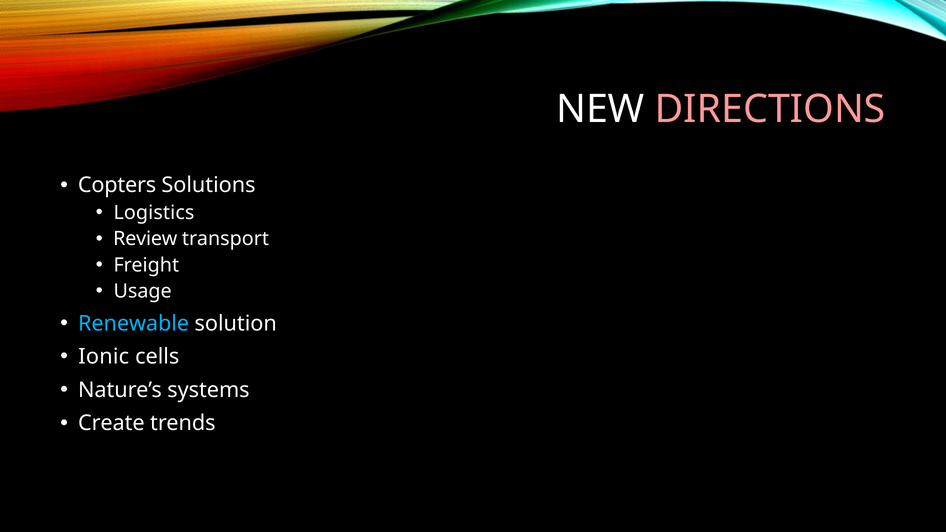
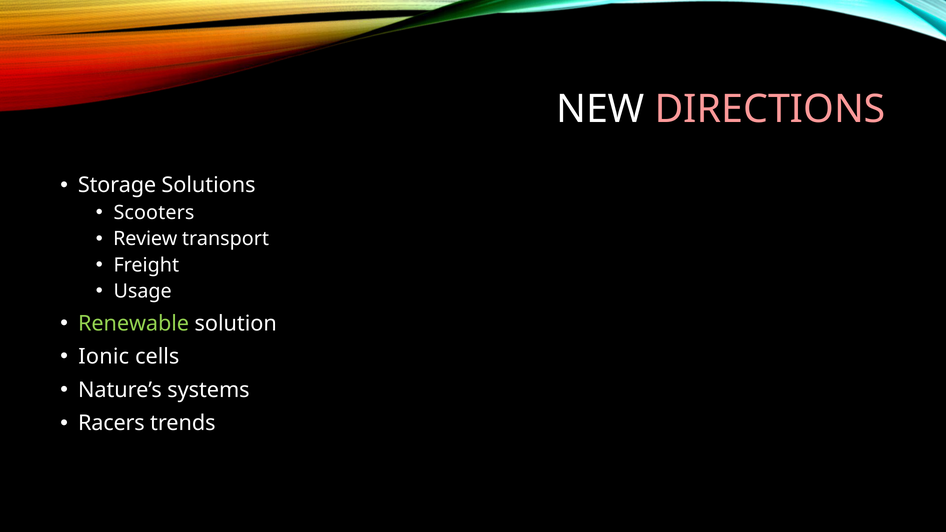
Copters: Copters -> Storage (117, 185)
Logistics: Logistics -> Scooters (154, 213)
Renewable colour: light blue -> light green (134, 323)
Create: Create -> Racers (111, 423)
